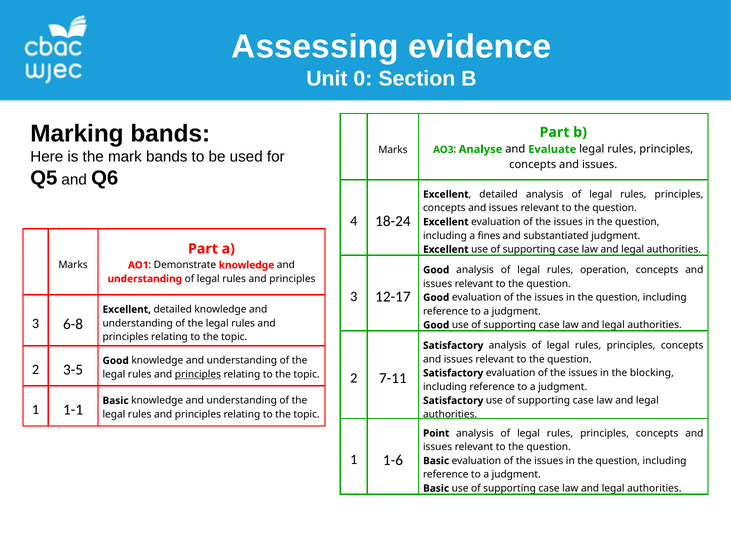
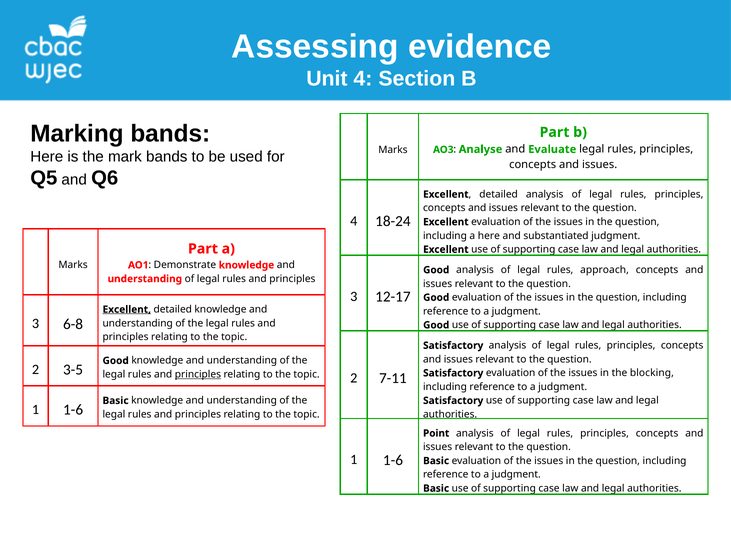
Unit 0: 0 -> 4 (363, 79)
a fines: fines -> here (489, 236)
operation: operation -> approach (605, 270)
Excellent underline: none -> present (127, 310)
1-1: 1-1 -> 1-6 (73, 410)
